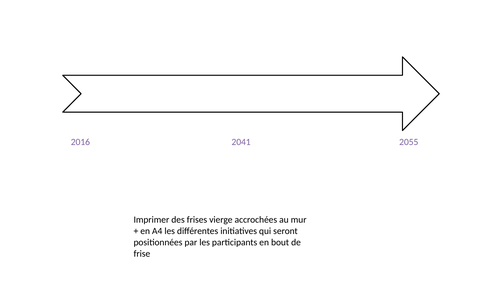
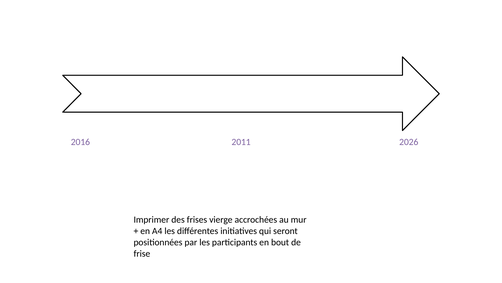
2041: 2041 -> 2011 (241, 142)
2055: 2055 -> 2026 (409, 142)
